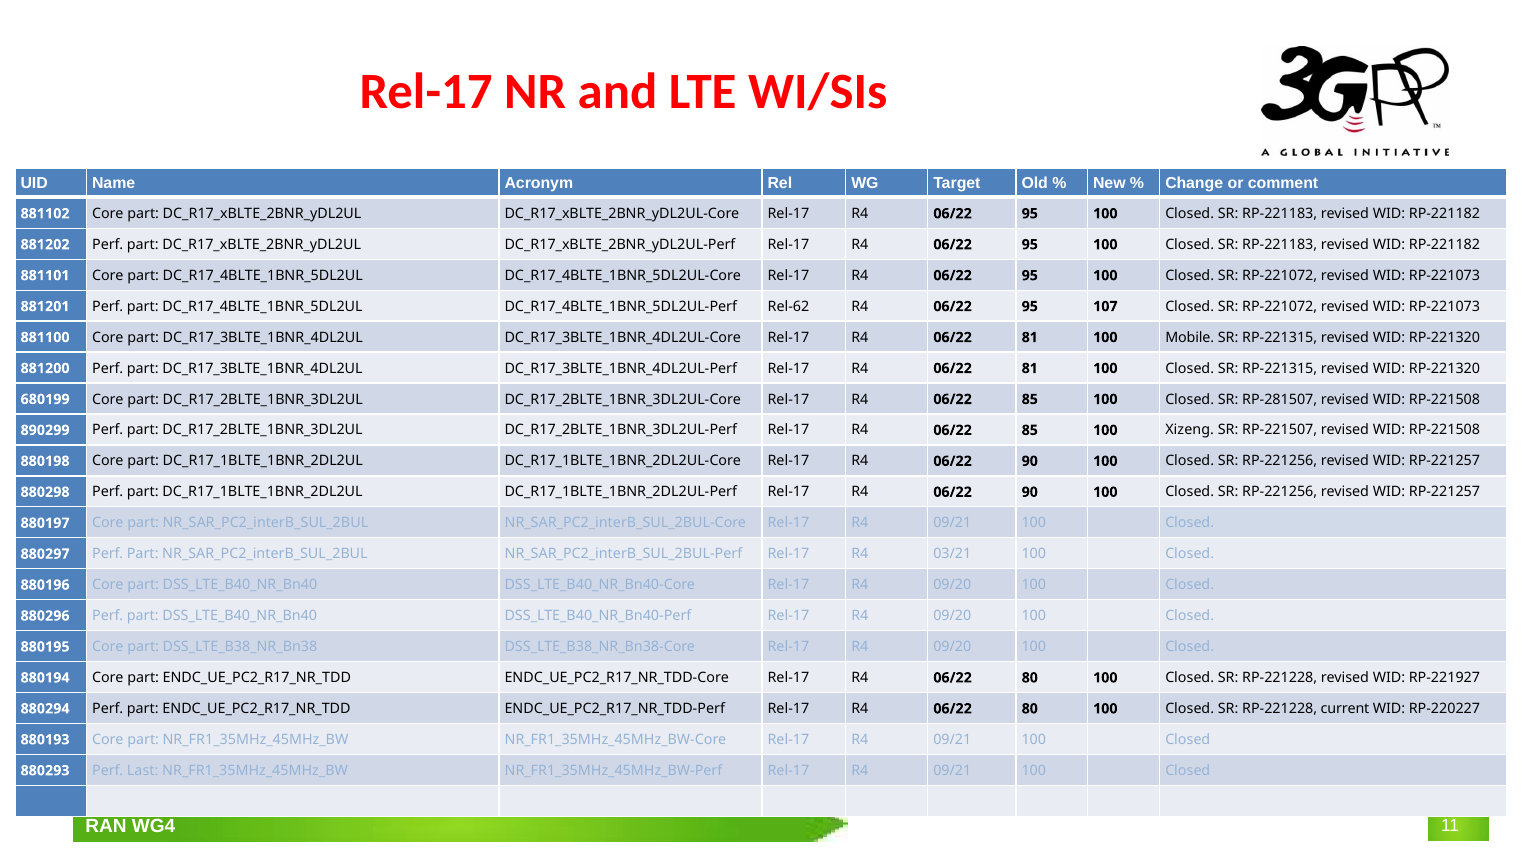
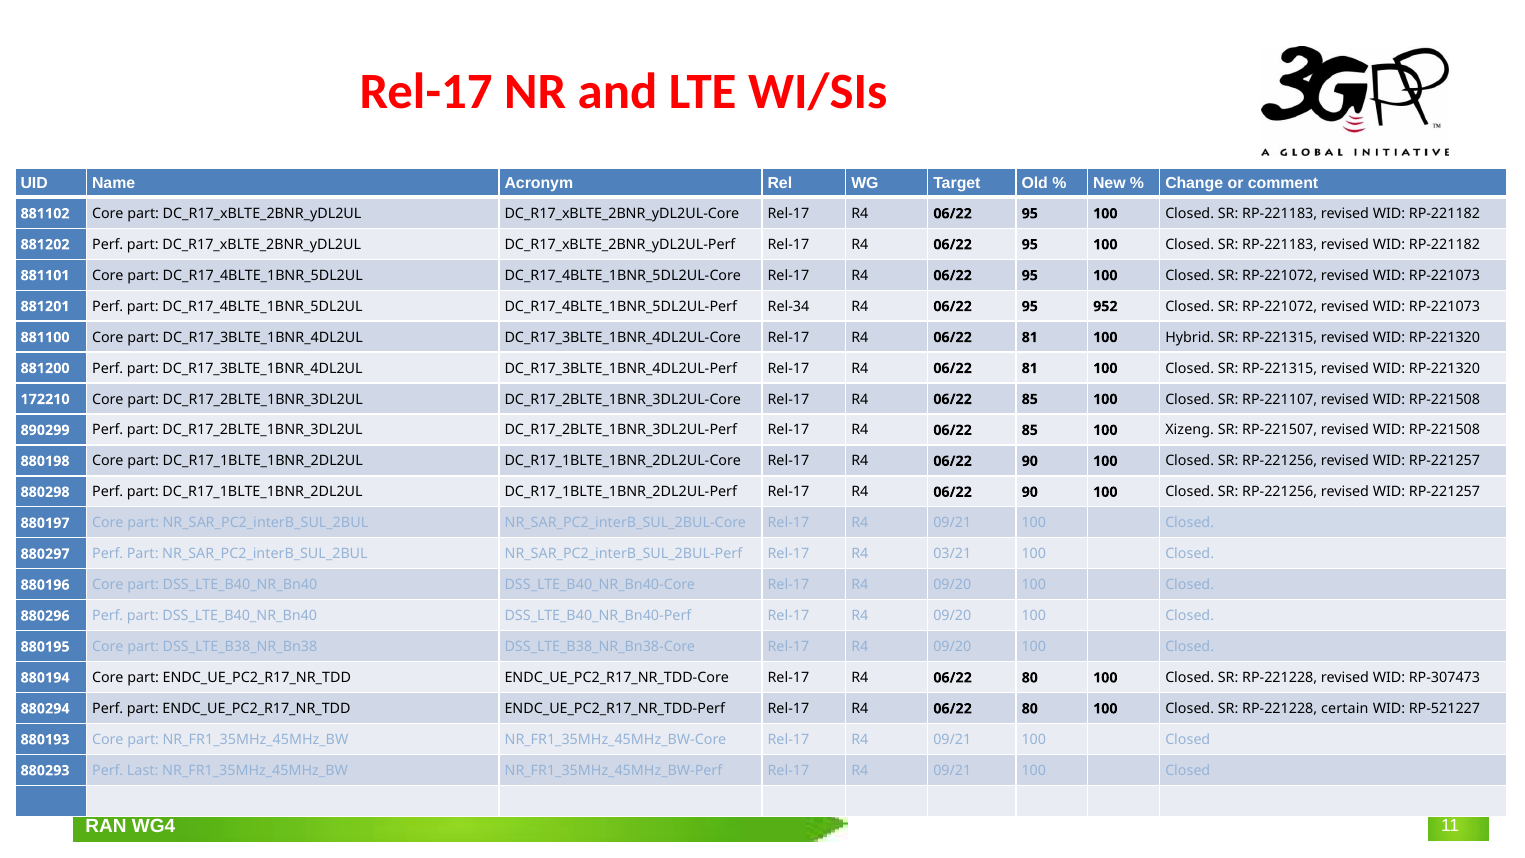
Rel-62: Rel-62 -> Rel-34 (788, 306)
107: 107 -> 952 (1105, 306)
100 Mobile: Mobile -> Hybrid (1190, 337)
680199: 680199 -> 172210 (45, 399)
RP-281507: RP-281507 -> RP-221107 (1280, 399)
RP-221927: RP-221927 -> RP-307473 (1444, 678)
current: current -> certain (1345, 709)
RP-220227: RP-220227 -> RP-521227 (1444, 709)
